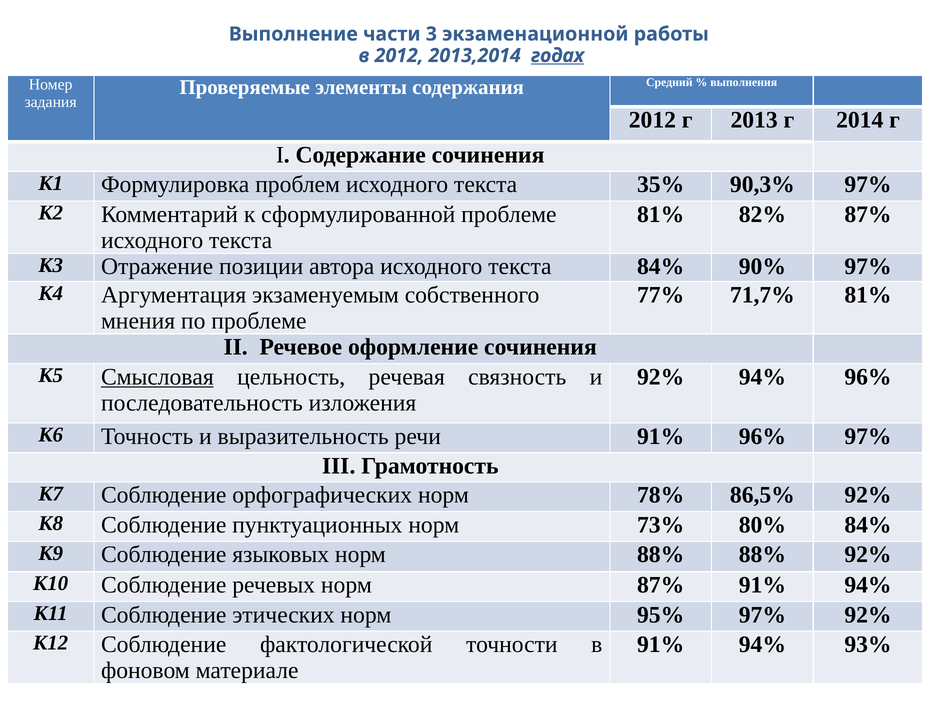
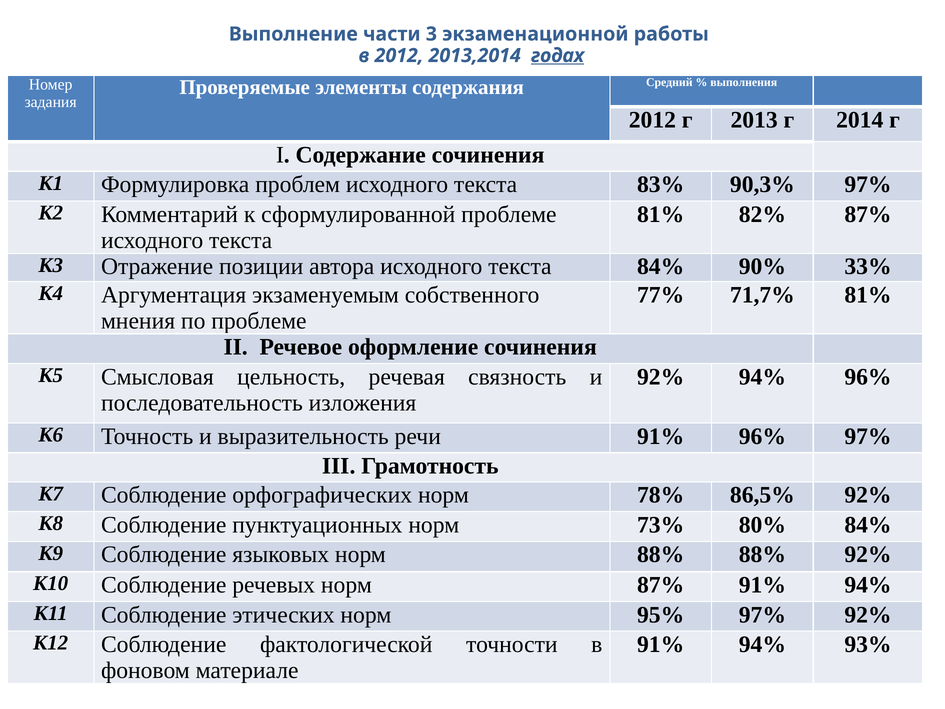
35%: 35% -> 83% (661, 185)
90% 97%: 97% -> 33% (868, 267)
Смысловая underline: present -> none (157, 377)
